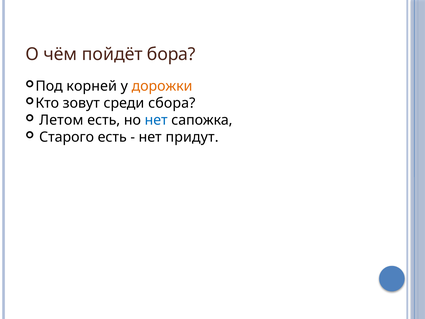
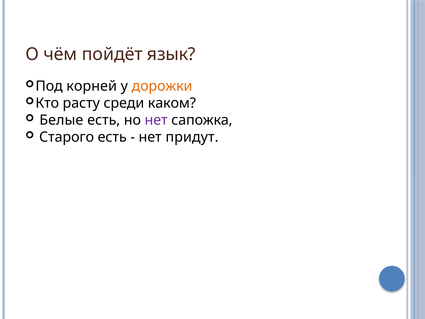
бора: бора -> язык (171, 54)
зовут: зовут -> расту (81, 103)
сбора: сбора -> каком (172, 103)
Летом: Летом -> Белые (61, 120)
нет colour: blue -> purple (156, 120)
